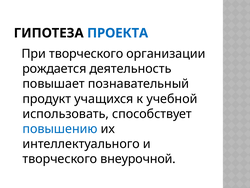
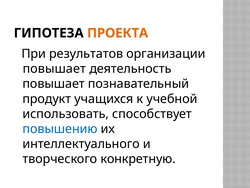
ПРОЕКТА colour: blue -> orange (118, 33)
При творческого: творческого -> результатов (86, 54)
рождается: рождается -> повышает (54, 69)
внеурочной: внеурочной -> конкретную (138, 159)
